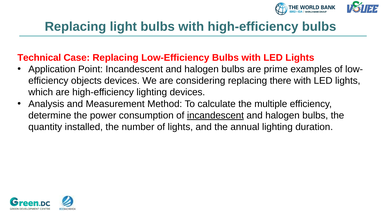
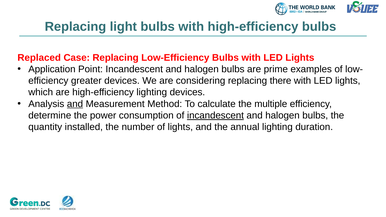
Technical: Technical -> Replaced (39, 58)
objects: objects -> greater (86, 81)
and underline: none -> present (75, 104)
